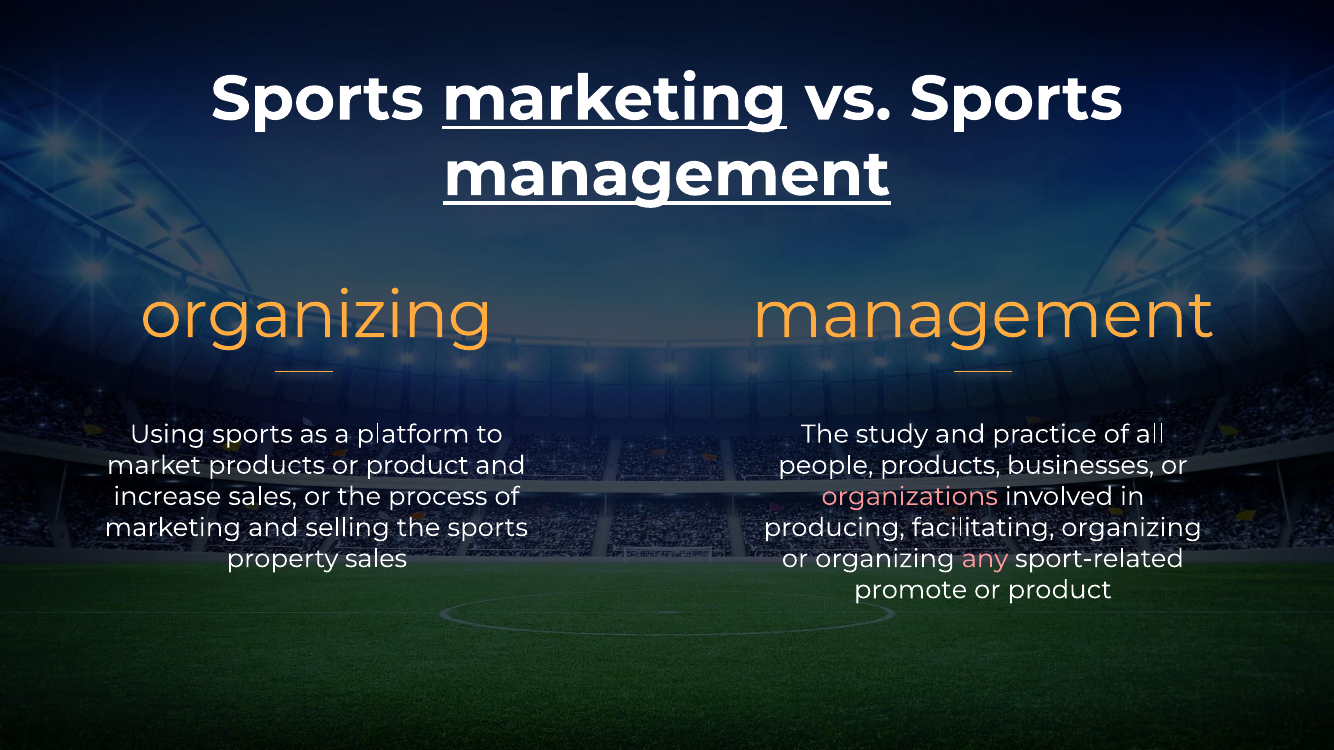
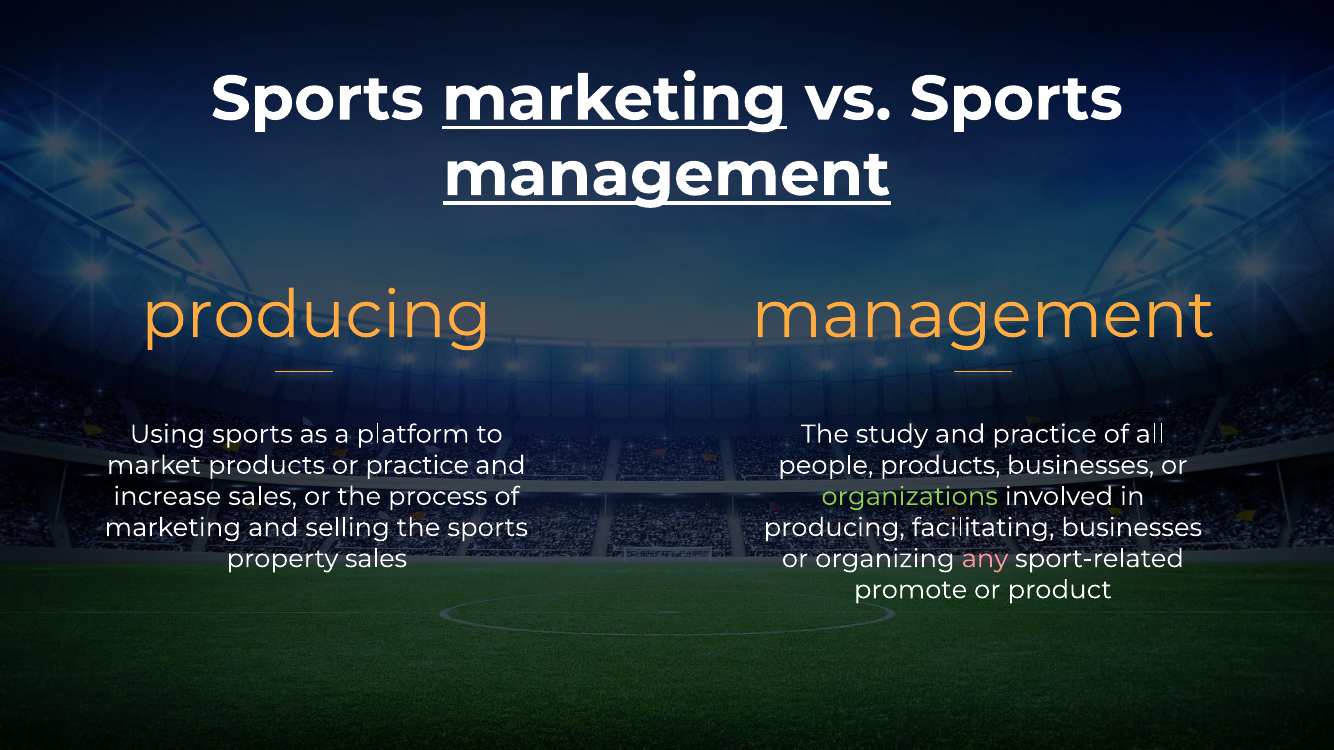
organizing: organizing -> producing (316, 315)
products or product: product -> practice (417, 466)
organizations colour: pink -> light green (910, 497)
facilitating organizing: organizing -> businesses (1132, 528)
